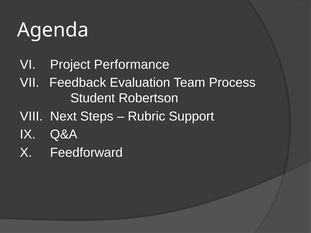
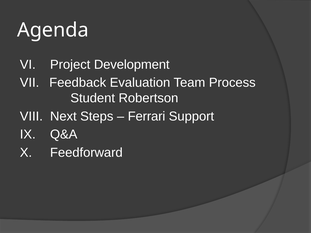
Performance: Performance -> Development (132, 65)
Rubric: Rubric -> Ferrari (147, 116)
